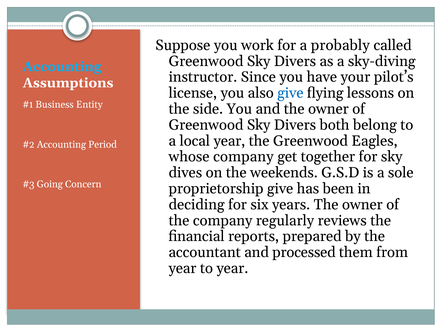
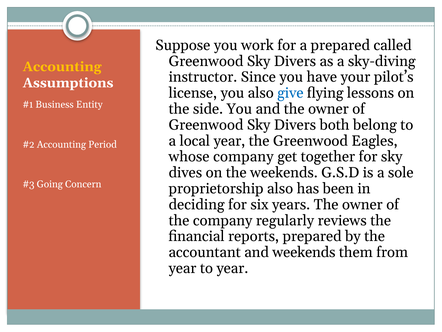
a probably: probably -> prepared (340, 45)
Accounting colour: light blue -> yellow (62, 67)
proprietorship give: give -> also (280, 188)
and processed: processed -> weekends (304, 252)
